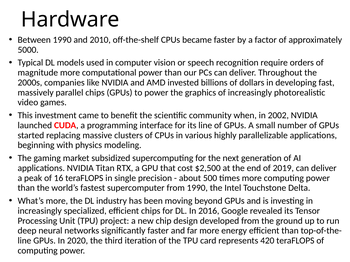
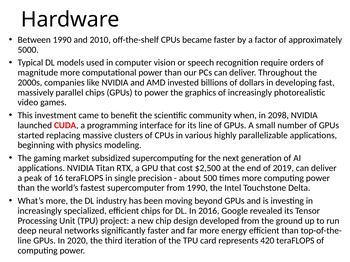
2002: 2002 -> 2098 (278, 116)
